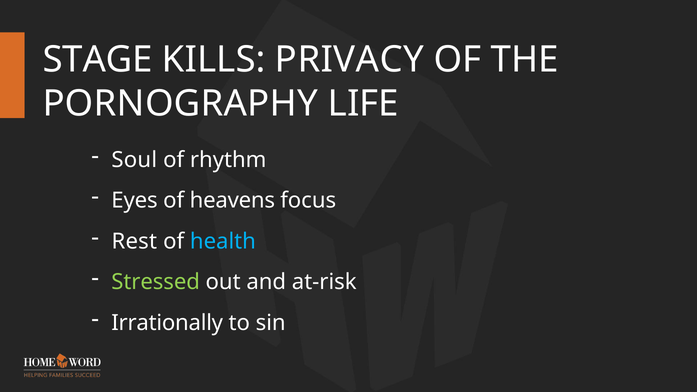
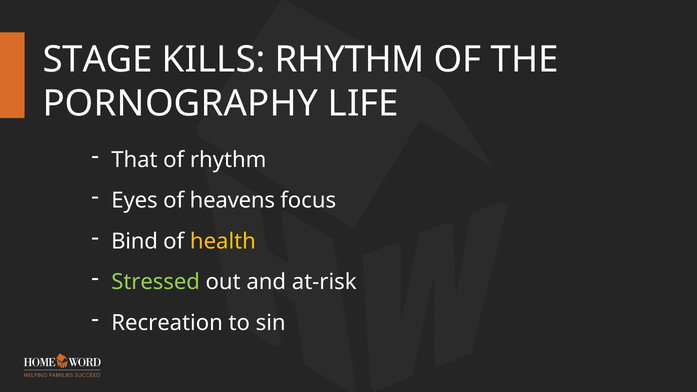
KILLS PRIVACY: PRIVACY -> RHYTHM (350, 60)
Soul: Soul -> That (134, 160)
Rest: Rest -> Bind (135, 241)
health colour: light blue -> yellow (223, 241)
Irrationally: Irrationally -> Recreation (167, 323)
